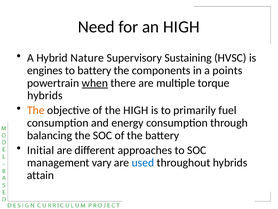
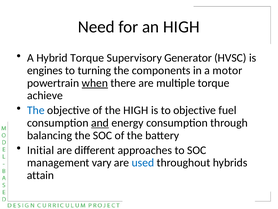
Hybrid Nature: Nature -> Torque (87, 58)
Sustaining: Sustaining -> Generator (188, 58)
to battery: battery -> turning (94, 70)
points: points -> motor (227, 70)
hybrids: hybrids -> achieve (45, 95)
The colour: orange -> blue (36, 110)
to primarily: primarily -> objective (195, 110)
and underline: none -> present (100, 123)
